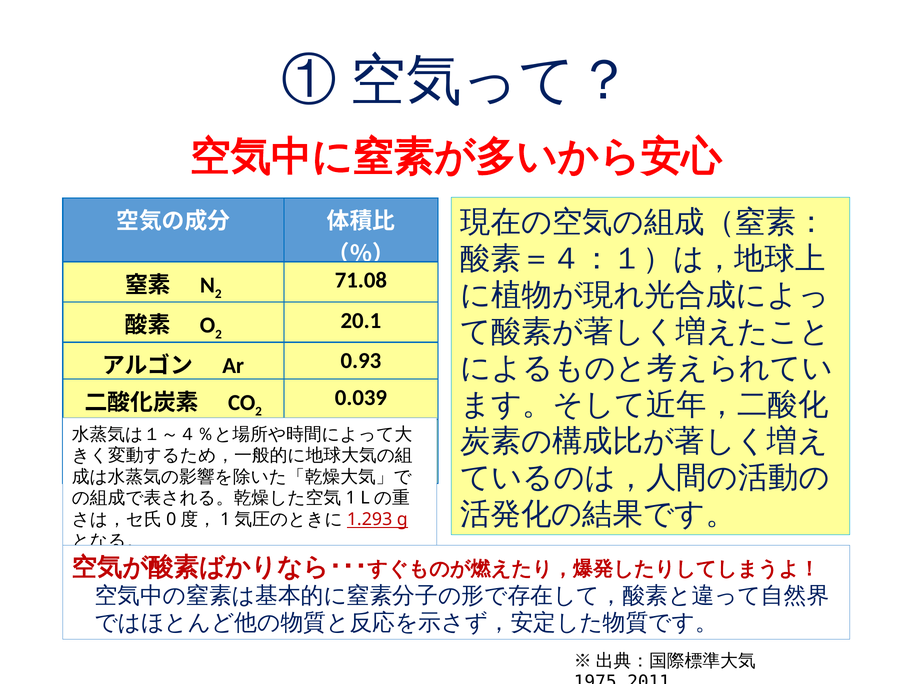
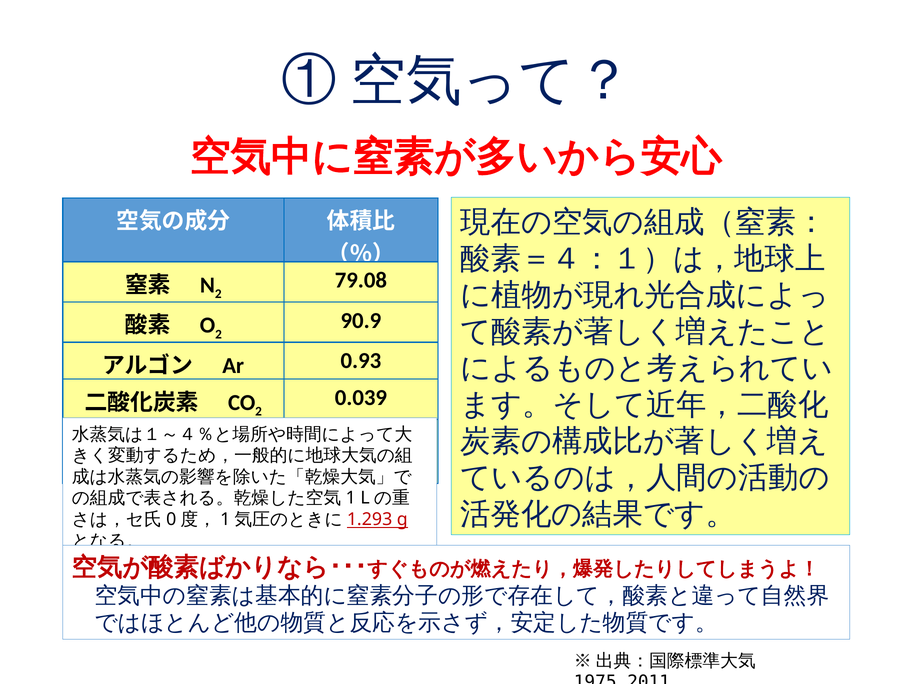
71.08: 71.08 -> 79.08 (361, 280)
20.1: 20.1 -> 90.9 (361, 321)
